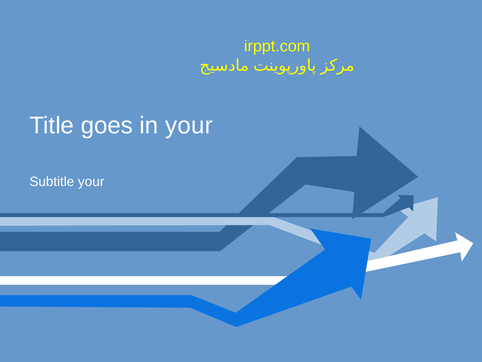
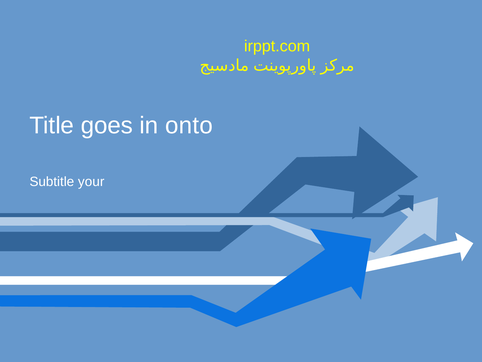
in your: your -> onto (189, 125)
